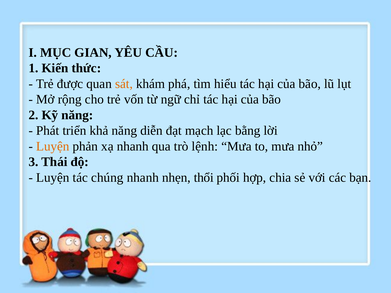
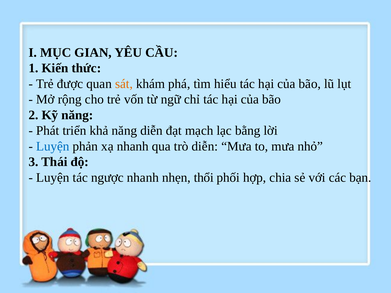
Luyện colour: orange -> blue (53, 146)
trò lệnh: lệnh -> diễn (205, 146)
chúng: chúng -> ngược (107, 178)
